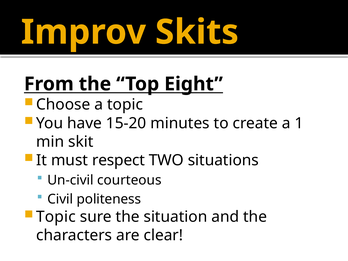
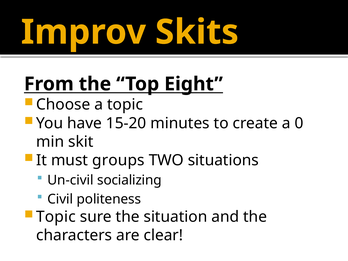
1: 1 -> 0 (299, 123)
respect: respect -> groups (118, 160)
courteous: courteous -> socializing (129, 180)
